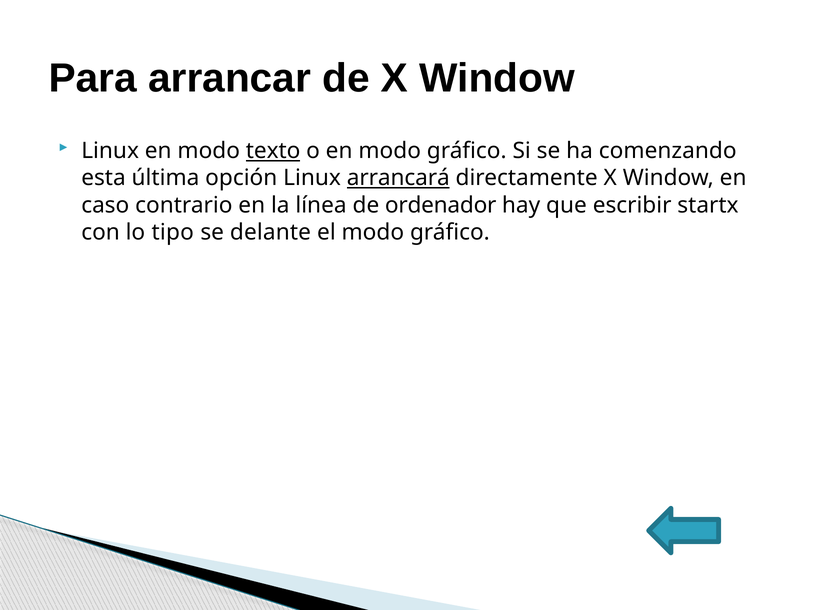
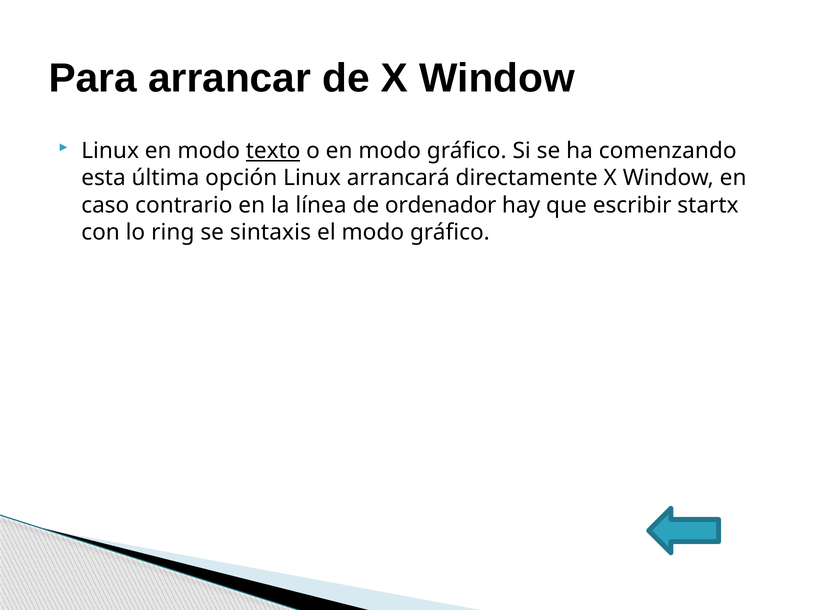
arrancará underline: present -> none (398, 178)
tipo: tipo -> ring (173, 232)
delante: delante -> sintaxis (270, 232)
